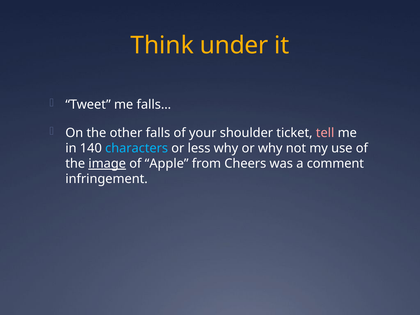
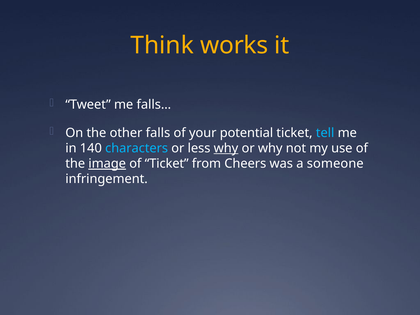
under: under -> works (234, 45)
shoulder: shoulder -> potential (246, 133)
tell colour: pink -> light blue (325, 133)
why underline: none -> present (226, 148)
of Apple: Apple -> Ticket (167, 164)
comment: comment -> someone (335, 164)
